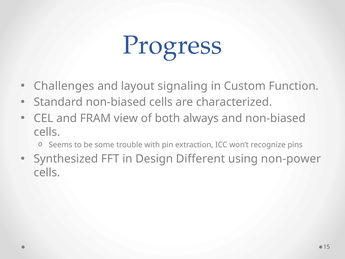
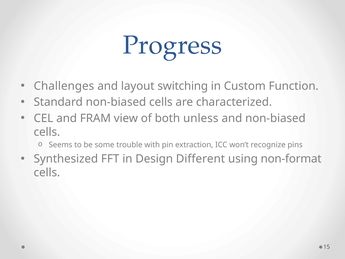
signaling: signaling -> switching (183, 86)
always: always -> unless (201, 118)
non-power: non-power -> non-format (291, 159)
